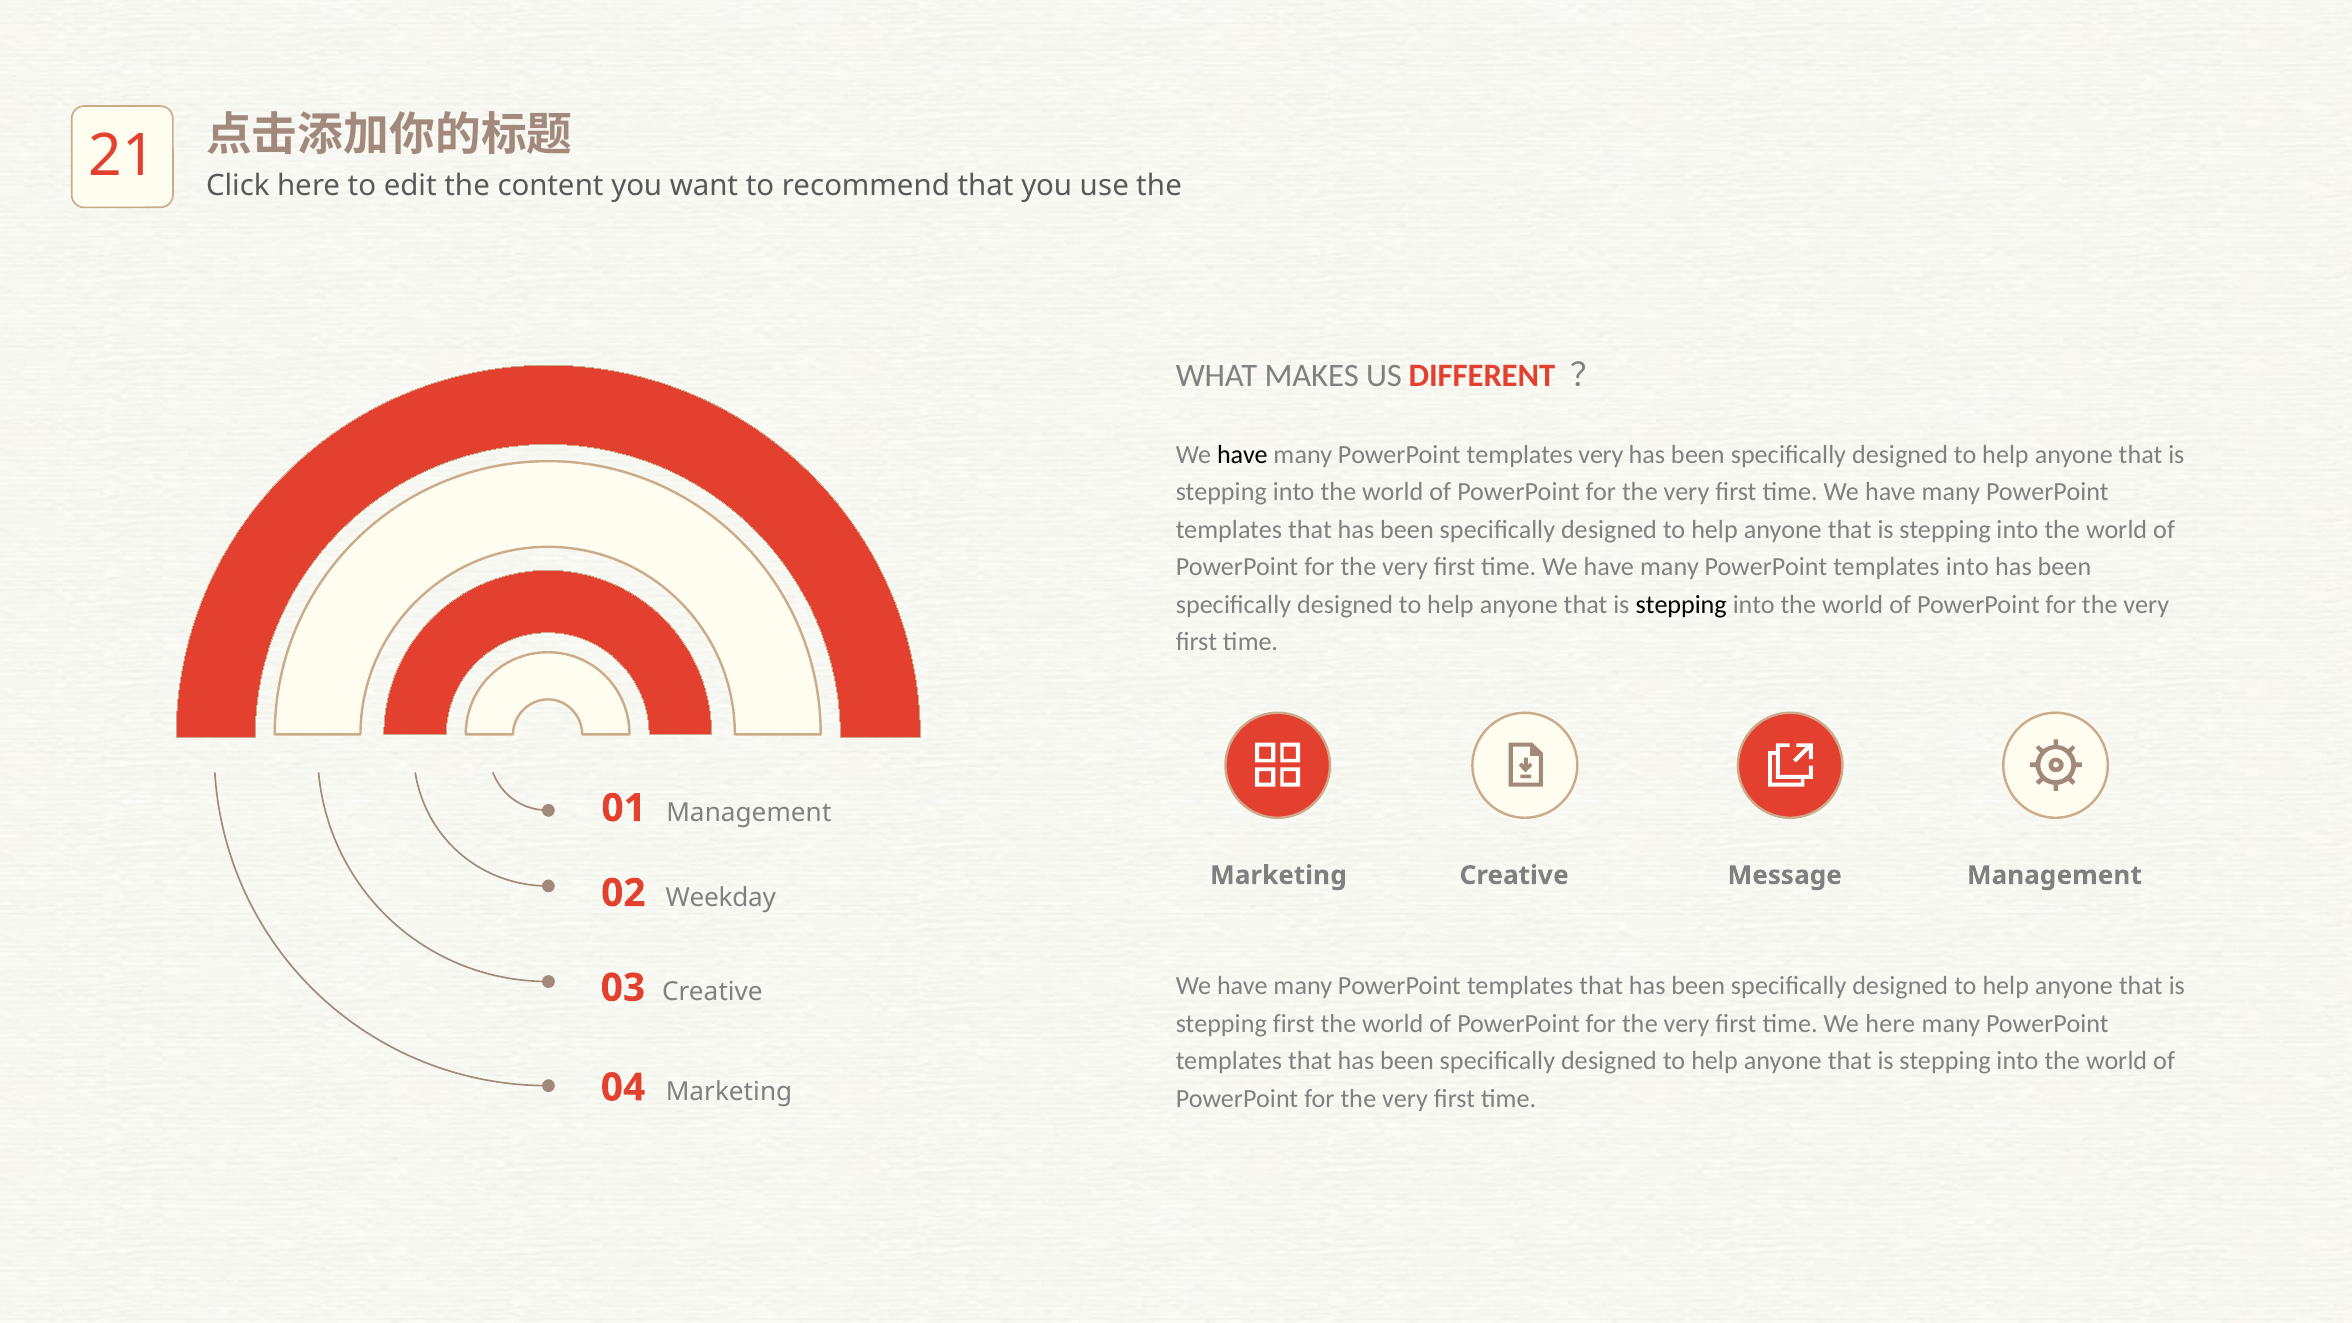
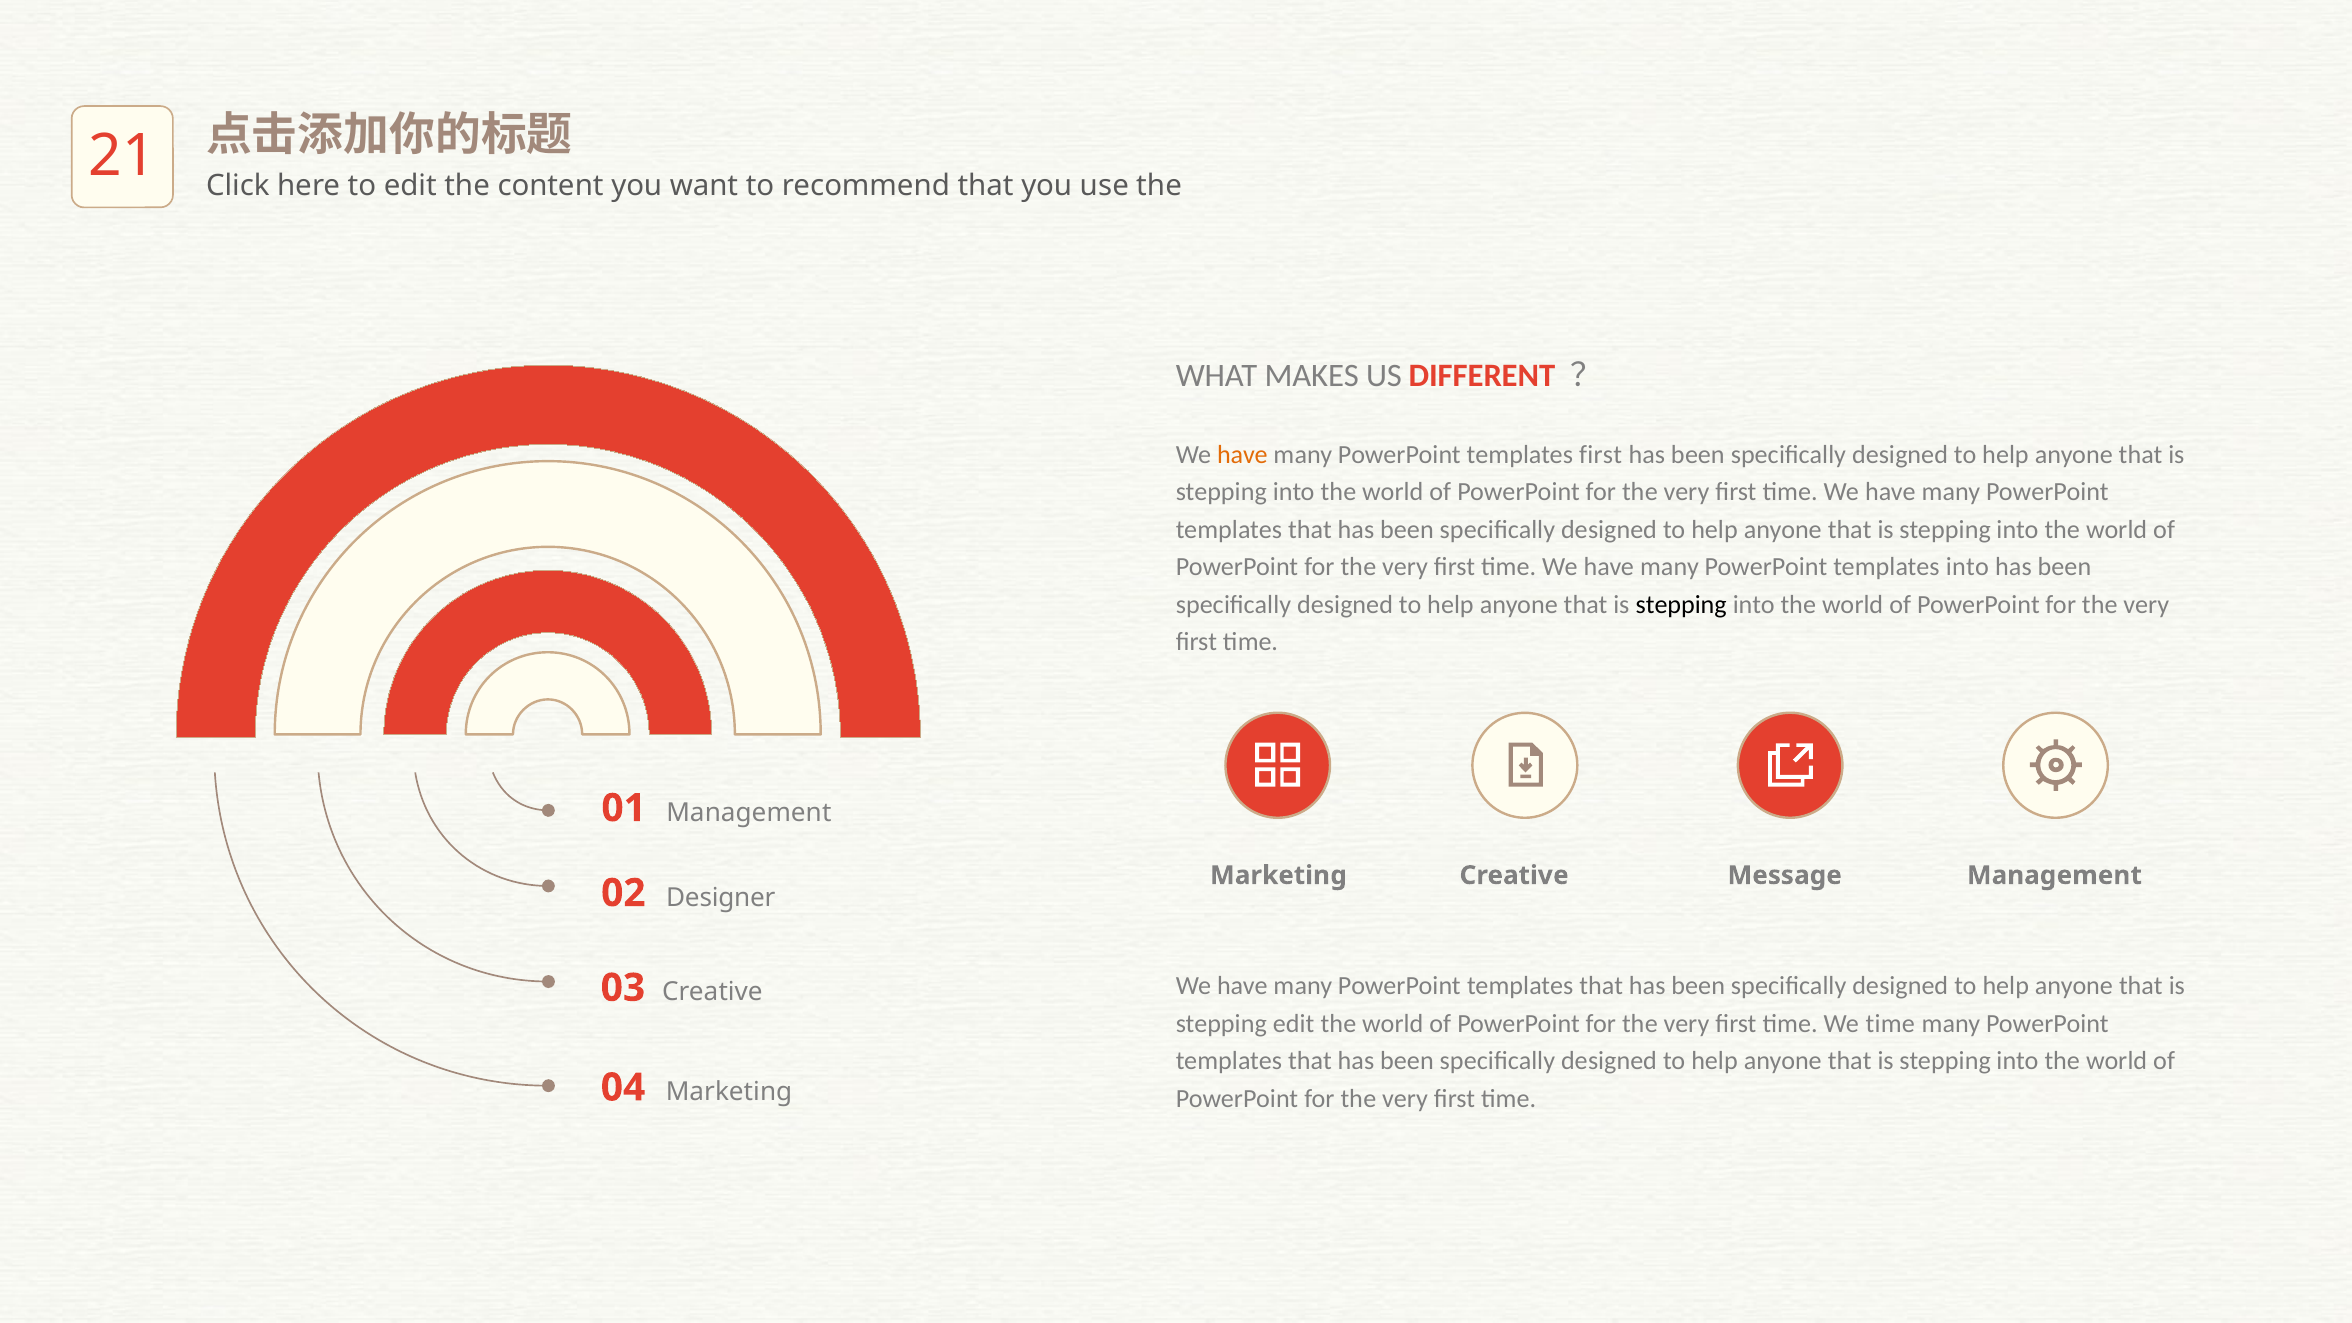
have colour: black -> orange (1242, 454)
templates very: very -> first (1601, 454)
Weekday: Weekday -> Designer (721, 897)
stepping first: first -> edit (1294, 1023)
We here: here -> time (1890, 1023)
